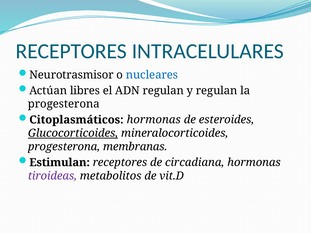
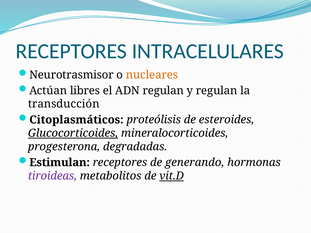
nucleares colour: blue -> orange (152, 75)
progesterona: progesterona -> transducción (64, 104)
Citoplasmáticos hormonas: hormonas -> proteólisis (154, 120)
membranas: membranas -> degradadas (135, 147)
circadiana: circadiana -> generando (195, 163)
vit.D underline: none -> present (172, 176)
